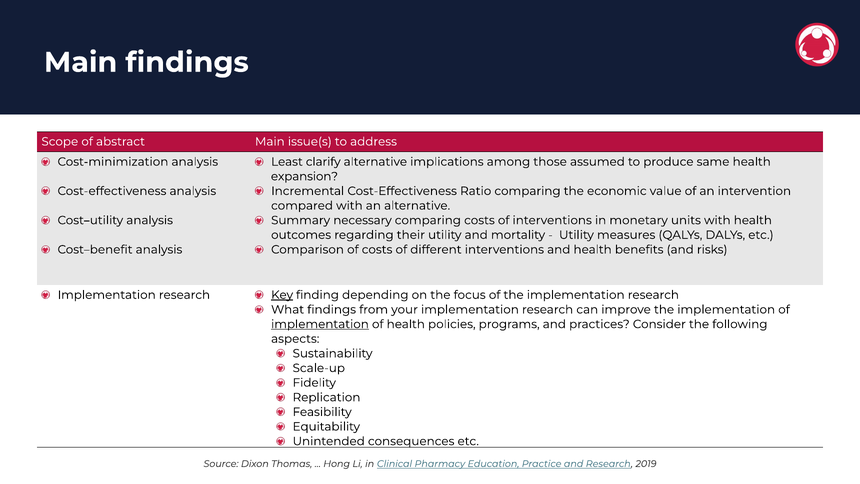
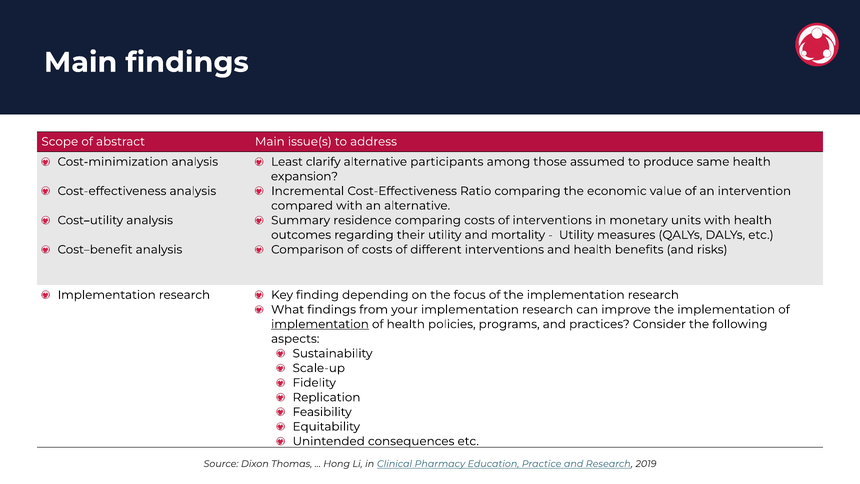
implications: implications -> participants (447, 162)
necessary: necessary -> residence (362, 220)
Key underline: present -> none (282, 295)
